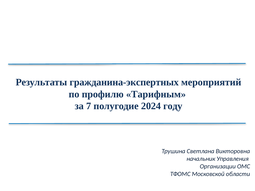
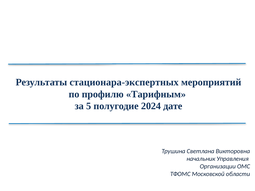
гражданина-экспертных: гражданина-экспертных -> стационара-экспертных (124, 82)
7: 7 -> 5 (89, 106)
году: году -> дате (173, 106)
